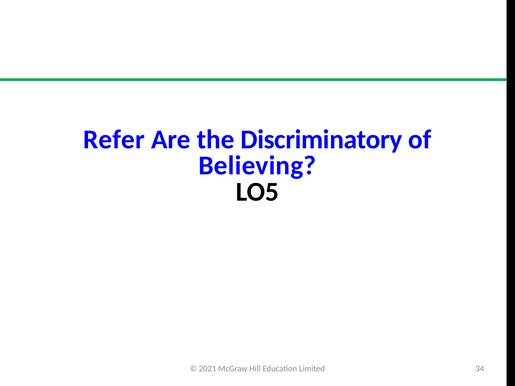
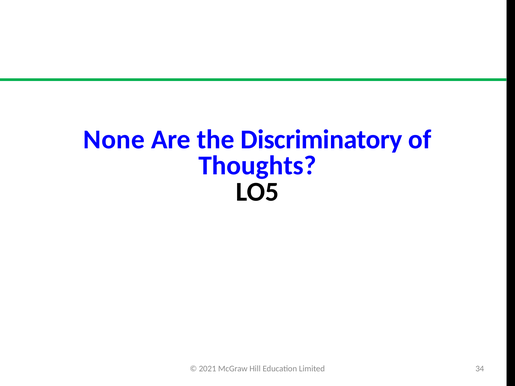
Refer: Refer -> None (114, 140)
Believing: Believing -> Thoughts (257, 166)
